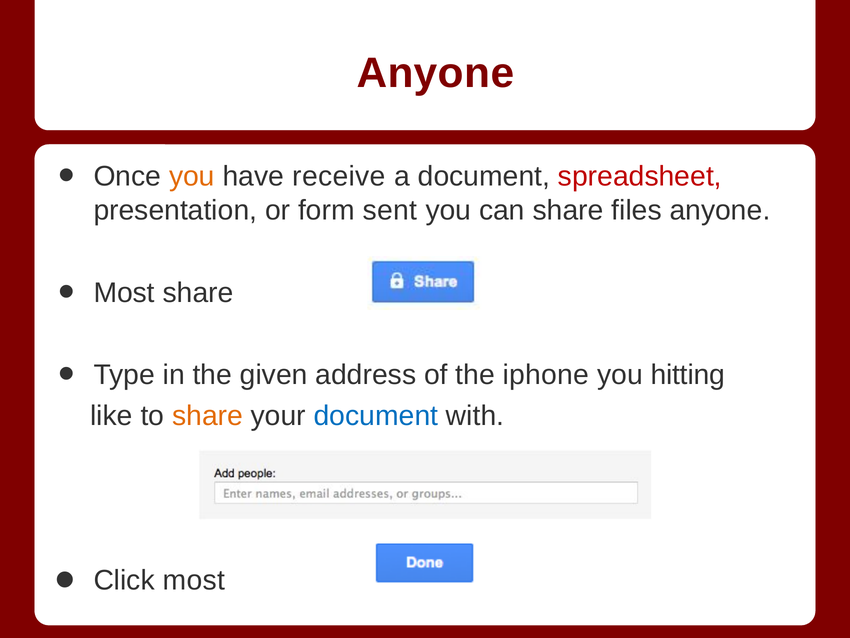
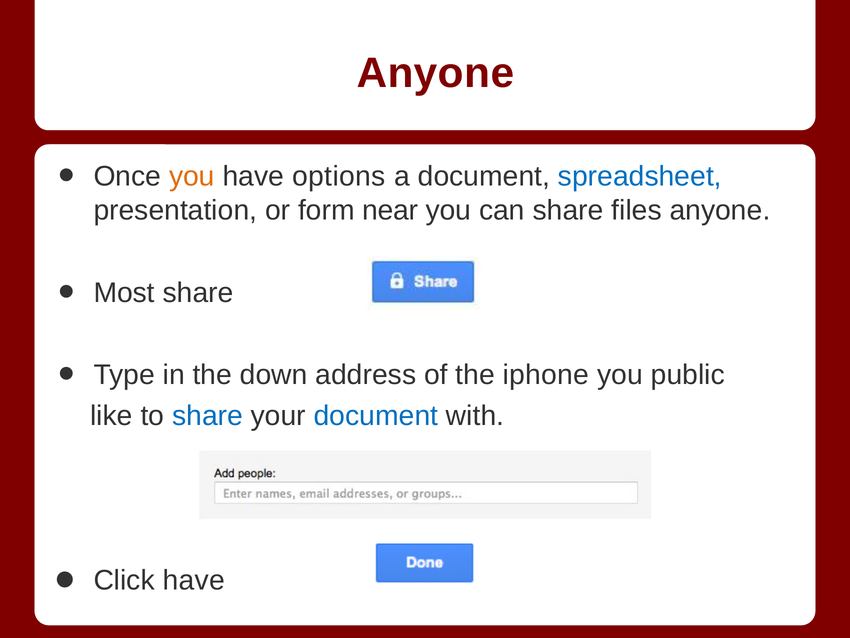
receive: receive -> options (339, 176)
spreadsheet colour: red -> blue (640, 176)
sent: sent -> near (390, 210)
given: given -> down (274, 375)
hitting: hitting -> public (688, 375)
share colour: orange -> blue (208, 416)
Click most: most -> have (194, 580)
